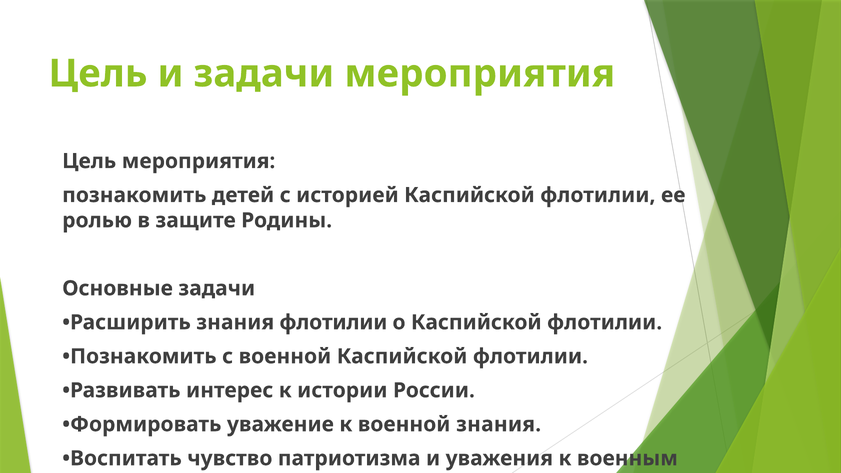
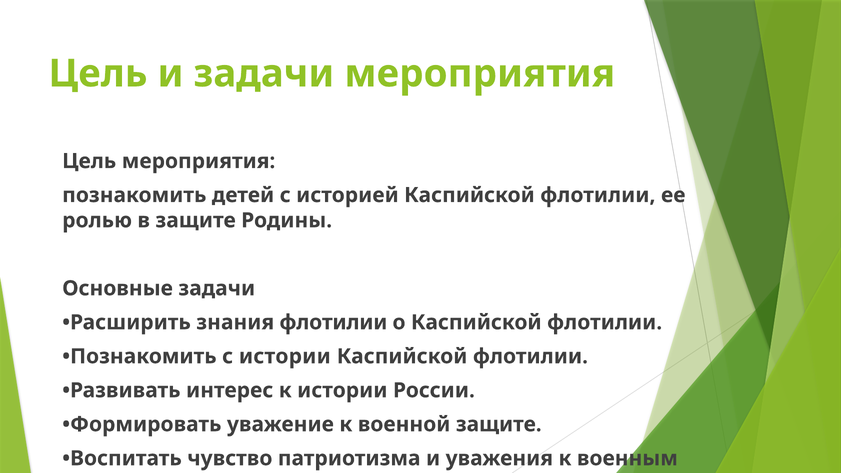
с военной: военной -> истории (285, 356)
военной знания: знания -> защите (499, 424)
